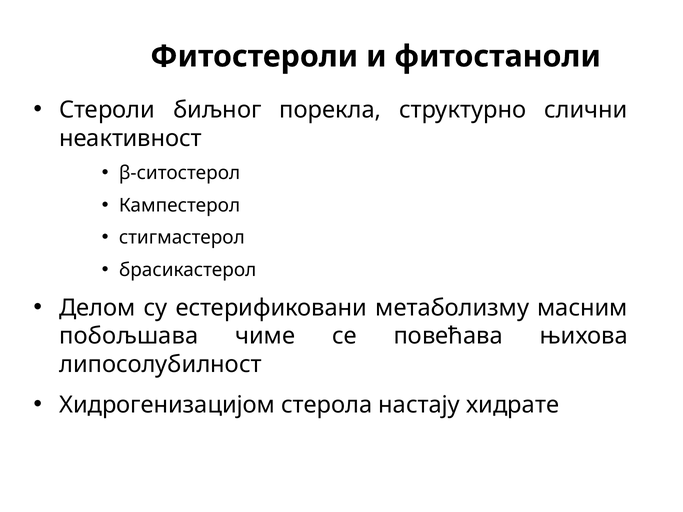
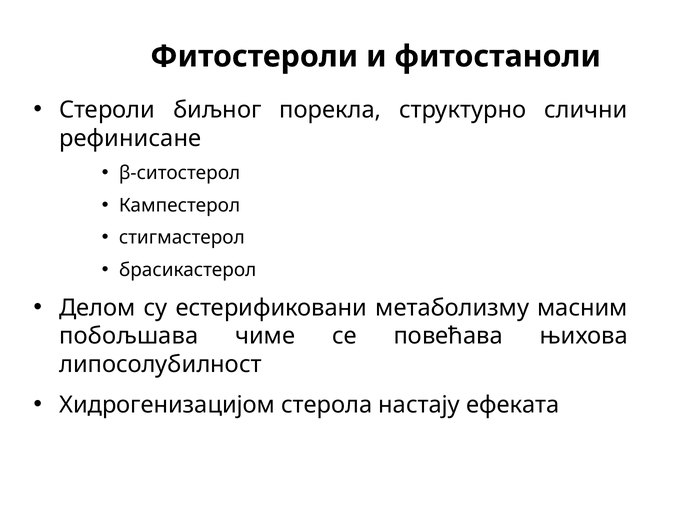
неактивност: неактивност -> рефинисане (130, 138)
хидрате: хидрате -> ефеката (513, 405)
